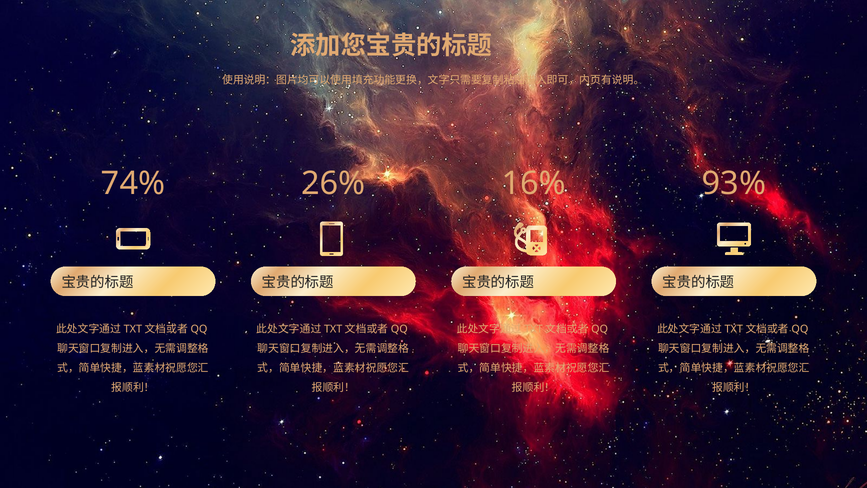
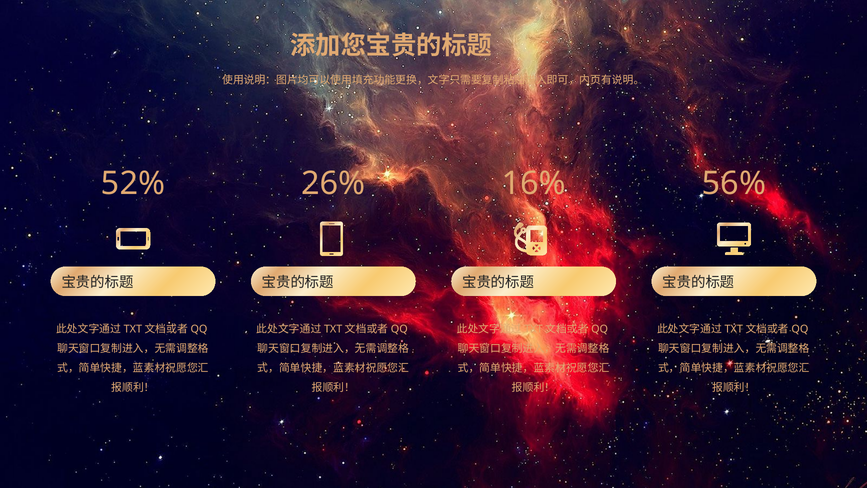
74%: 74% -> 52% (133, 183)
93%: 93% -> 56% (734, 183)
